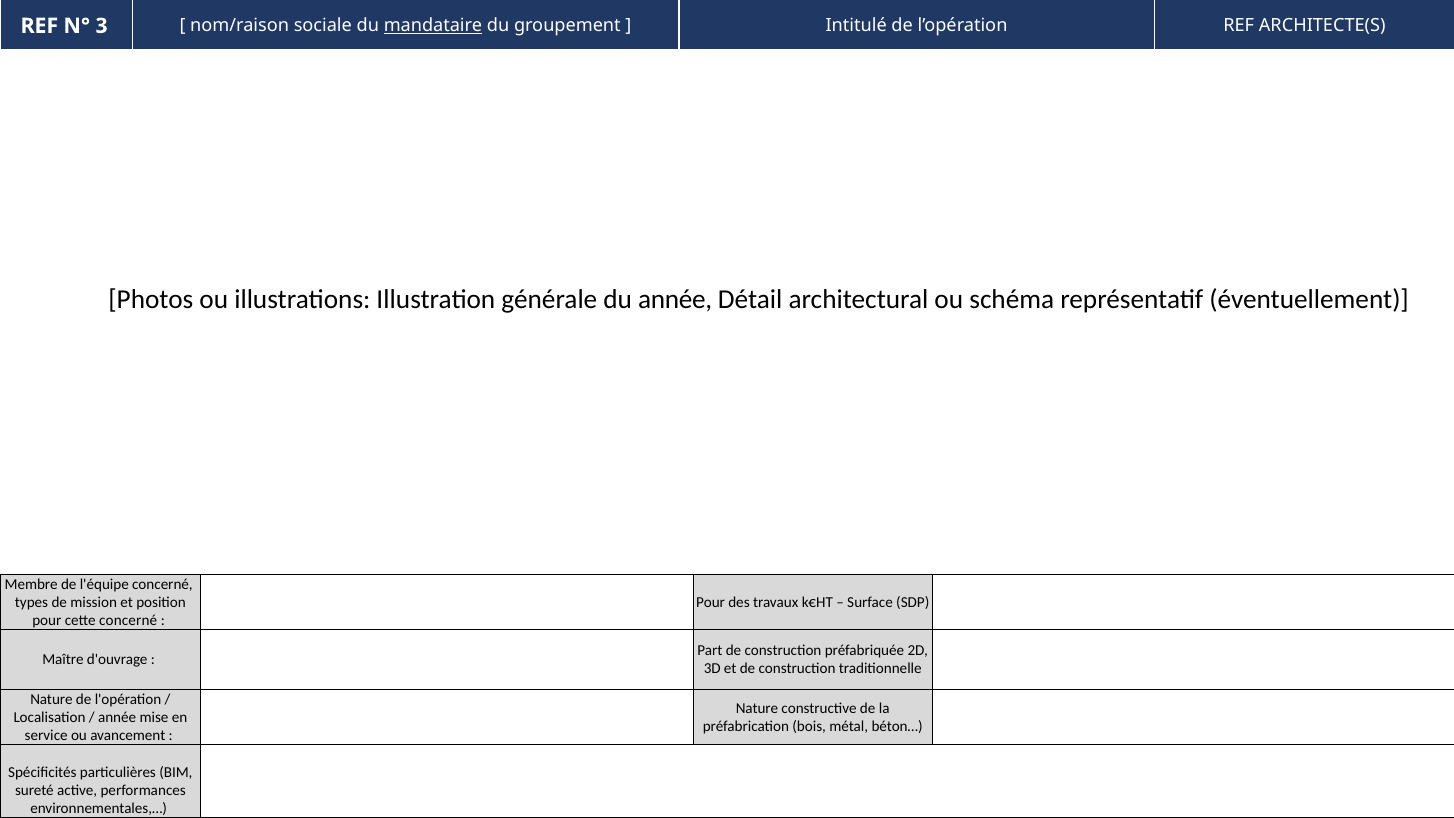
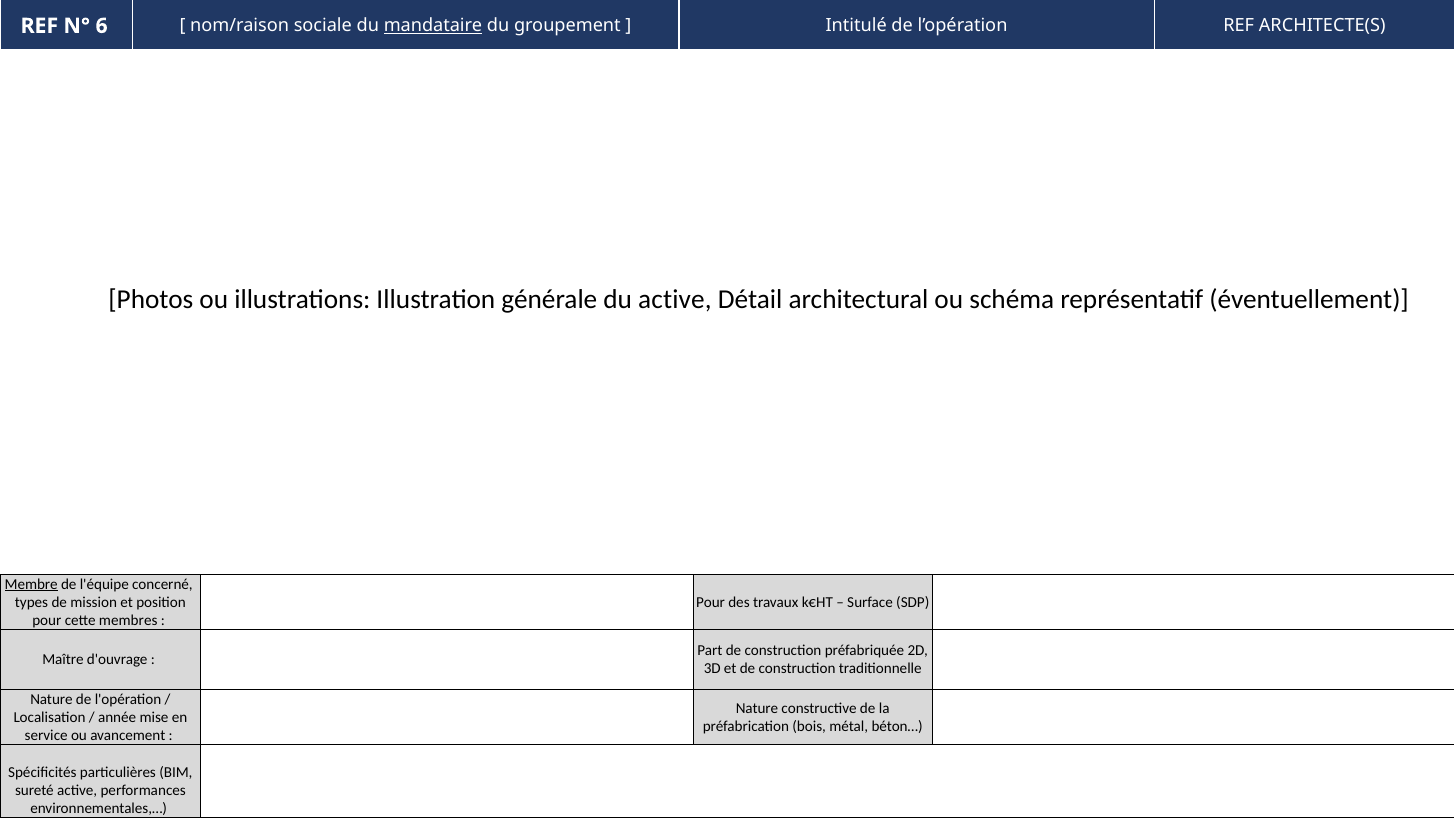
3: 3 -> 6 (102, 26)
du année: année -> active (675, 300)
Membre underline: none -> present (31, 584)
cette concerné: concerné -> membres (128, 621)
